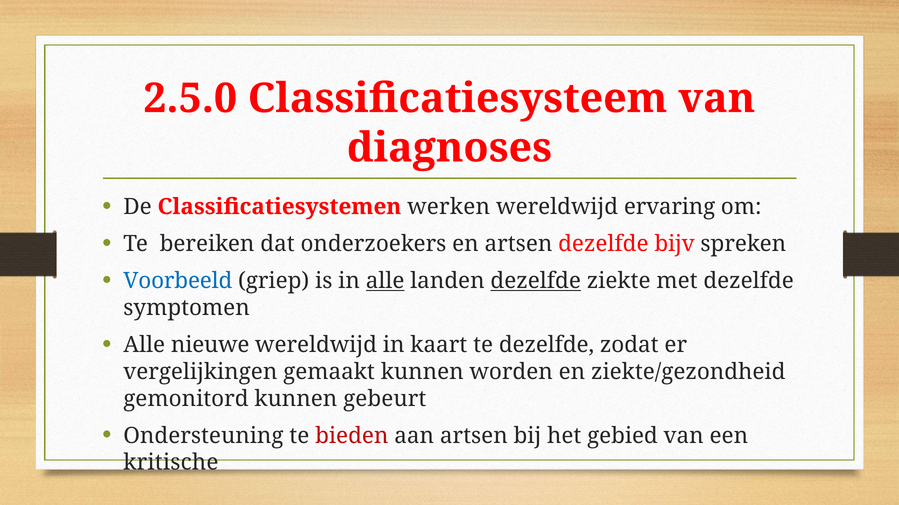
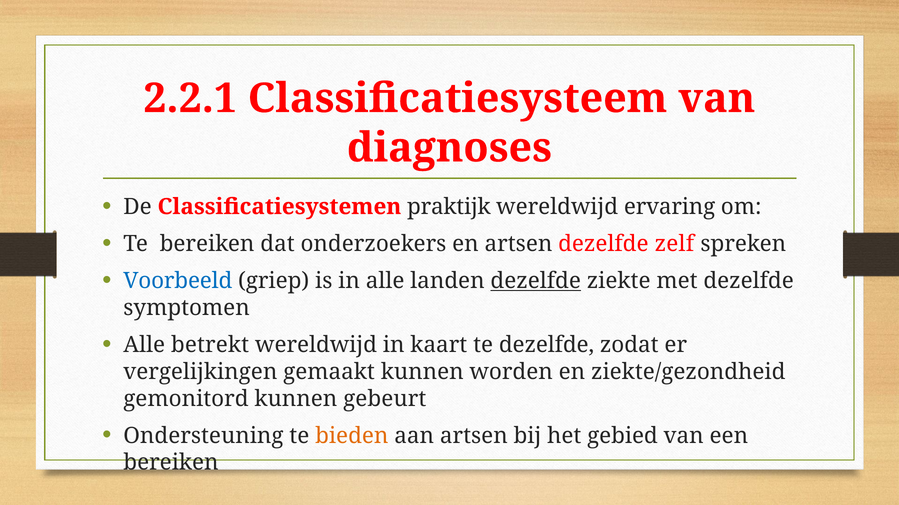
2.5.0: 2.5.0 -> 2.2.1 (190, 99)
werken: werken -> praktijk (449, 207)
bijv: bijv -> zelf (674, 244)
alle underline: present -> none (385, 281)
nieuwe: nieuwe -> betrekt (210, 345)
bieden colour: red -> orange (352, 436)
kritische: kritische -> bereiken (171, 463)
